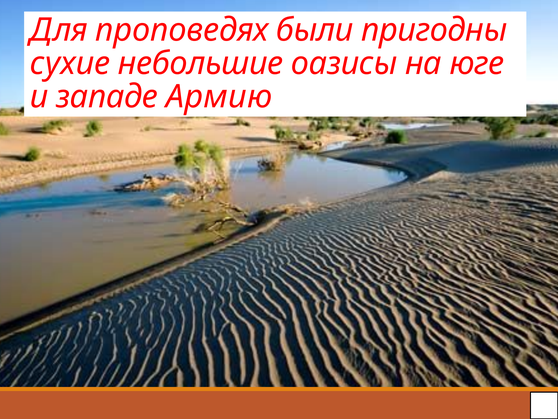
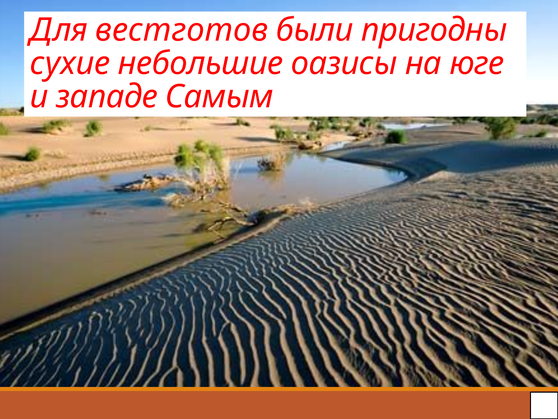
проповедях: проповедях -> вестготов (182, 30)
Армию: Армию -> Самым (219, 96)
